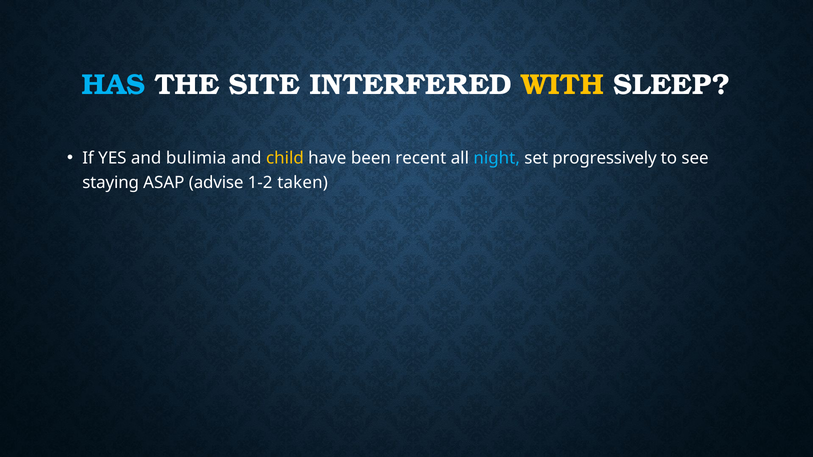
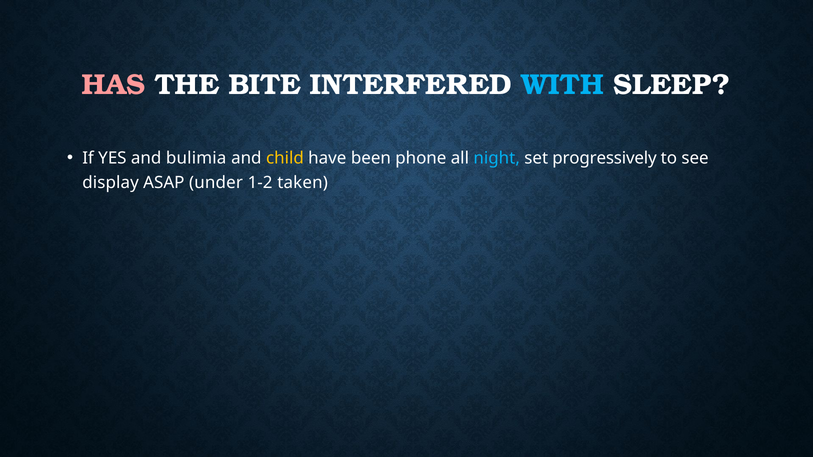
HAS colour: light blue -> pink (114, 85)
SITE: SITE -> BITE (265, 85)
WITH colour: yellow -> light blue (563, 85)
recent: recent -> phone (421, 158)
staying: staying -> display (111, 183)
advise: advise -> under (216, 183)
